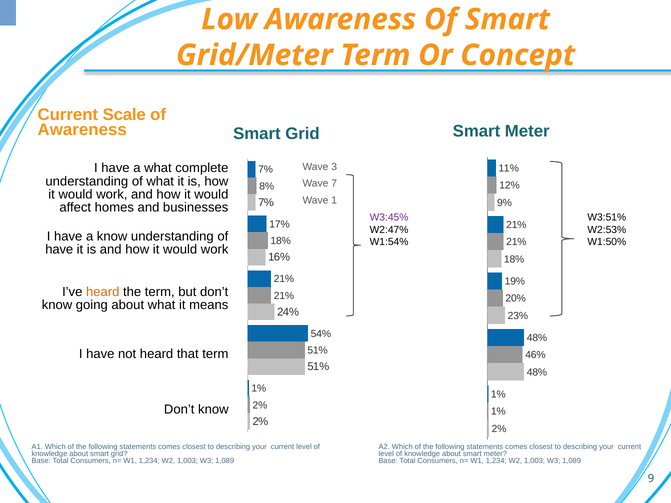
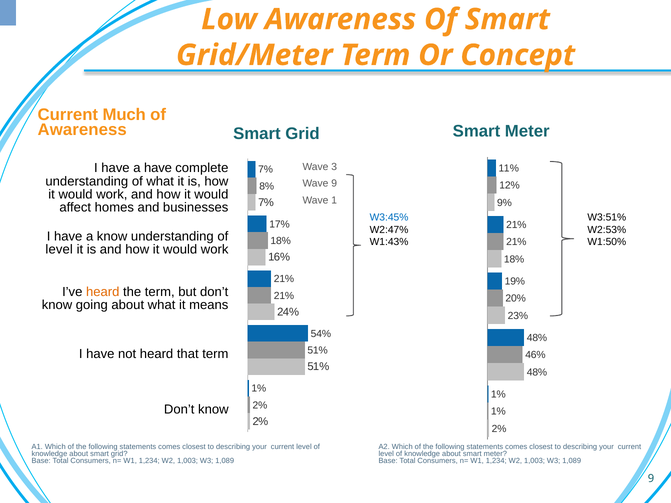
Scale: Scale -> Much (124, 115)
a what: what -> have (158, 168)
Wave 7: 7 -> 9 (334, 184)
W3:45% colour: purple -> blue (389, 218)
W1:54%: W1:54% -> W1:43% (389, 242)
have: have -> level (59, 250)
